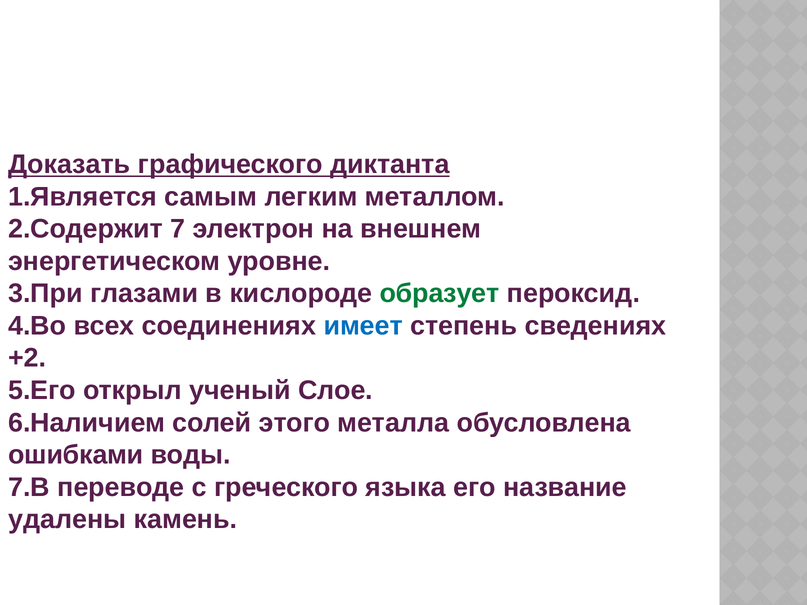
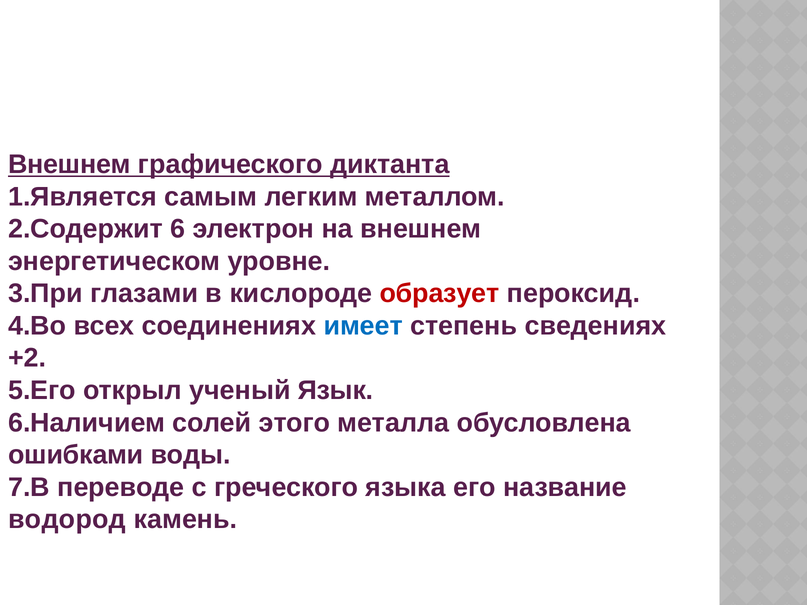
Доказать: Доказать -> Внешнем (69, 165)
7: 7 -> 6 (178, 229)
образует colour: green -> red (439, 294)
Слое: Слое -> Язык (336, 391)
удалены: удалены -> водород (67, 520)
